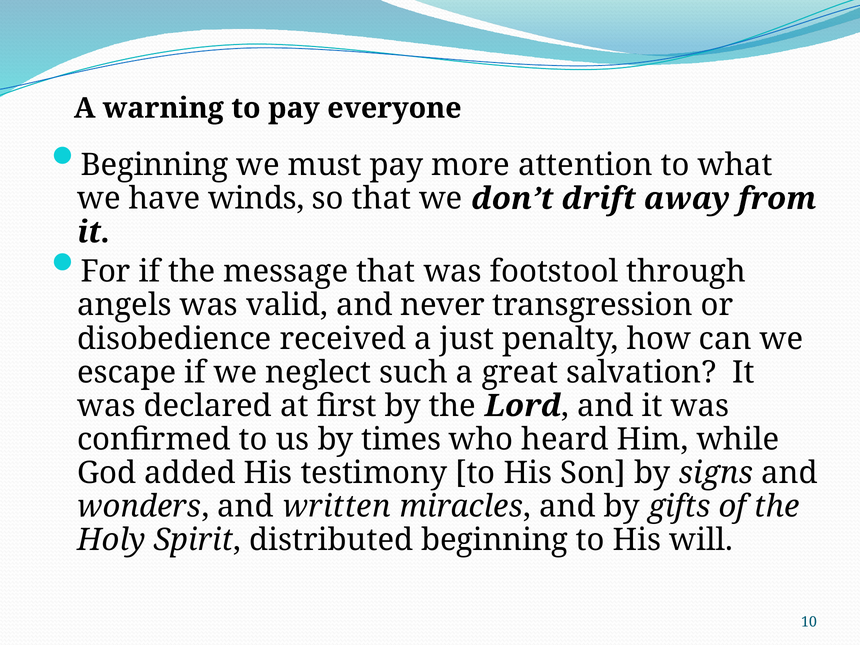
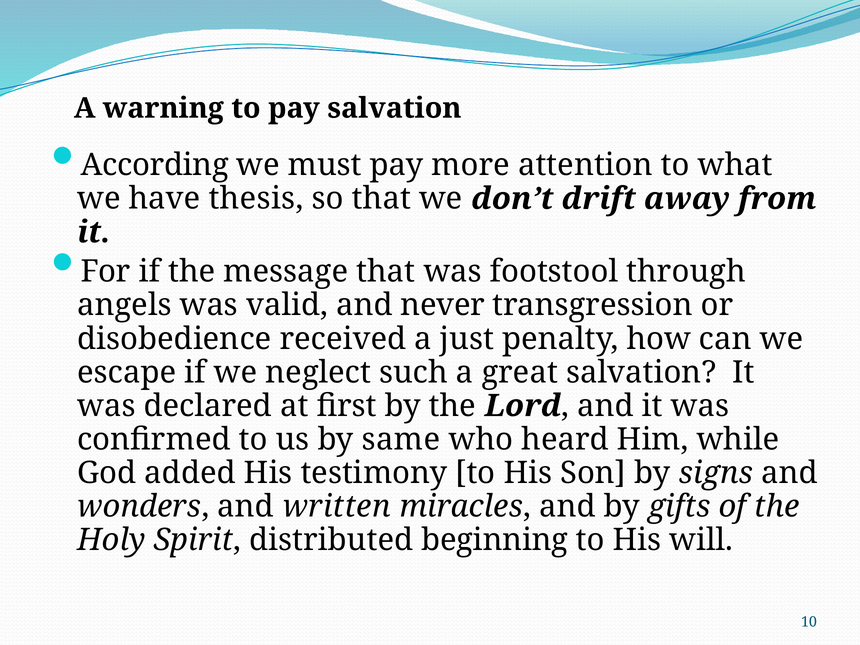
pay everyone: everyone -> salvation (394, 108)
Beginning: Beginning -> According (155, 165)
winds: winds -> thesis (256, 199)
times: times -> same (401, 439)
